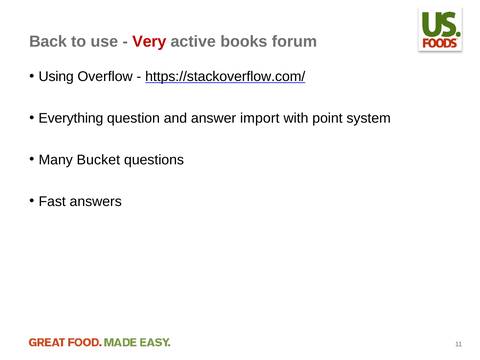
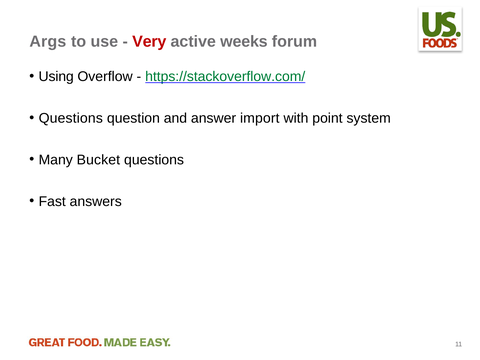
Back: Back -> Args (48, 42)
books: books -> weeks (244, 42)
https://stackoverflow.com/ colour: black -> green (225, 77)
Everything: Everything -> Questions (71, 118)
